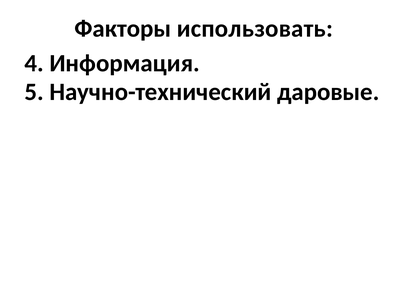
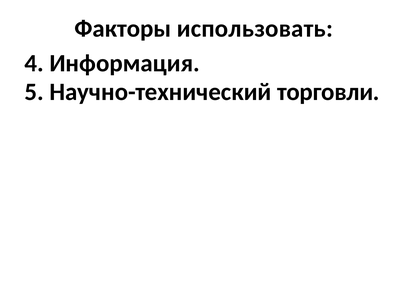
даровые: даровые -> торговли (328, 92)
